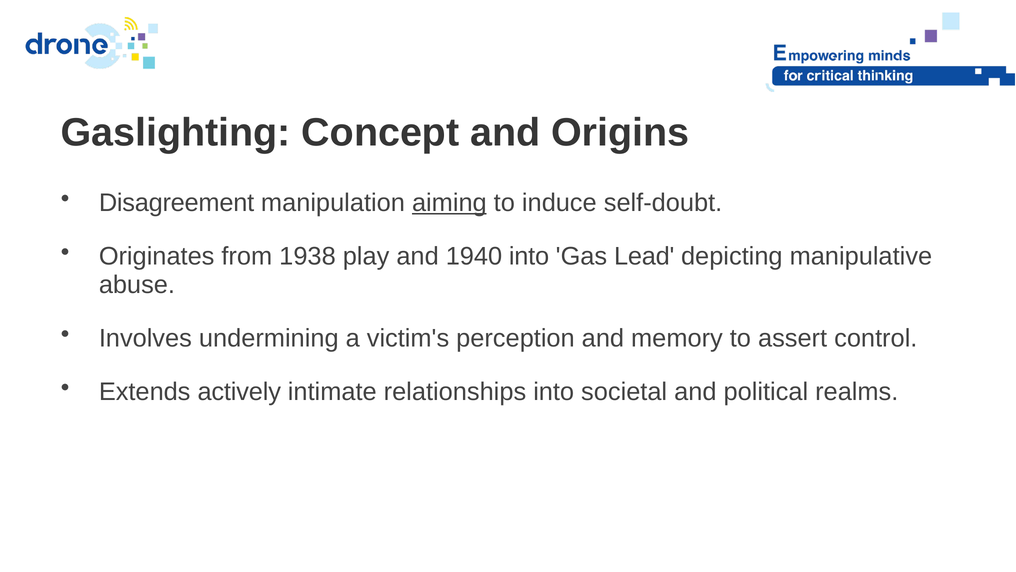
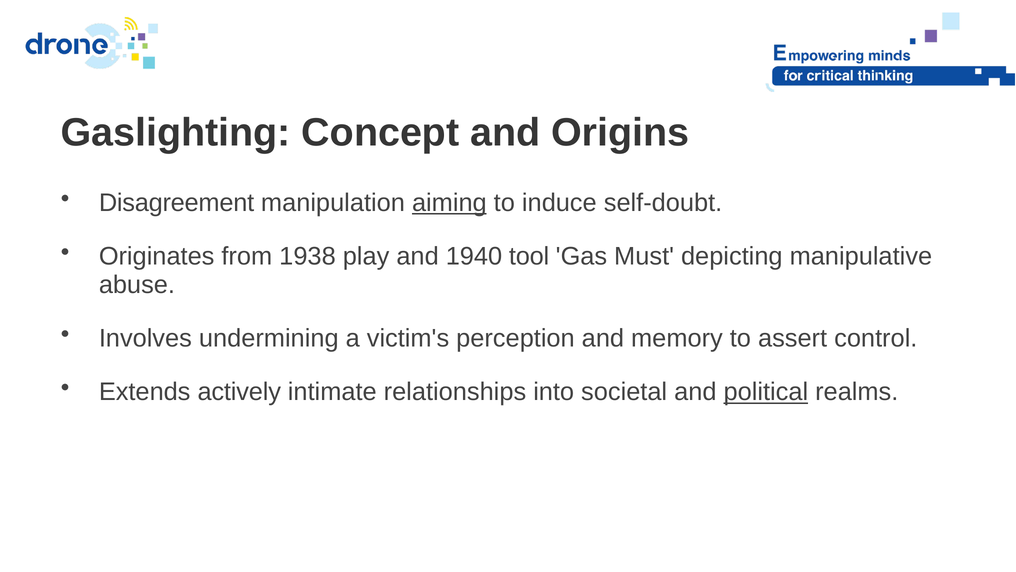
1940 into: into -> tool (529, 256)
Lead: Lead -> Must (644, 256)
political underline: none -> present (766, 392)
